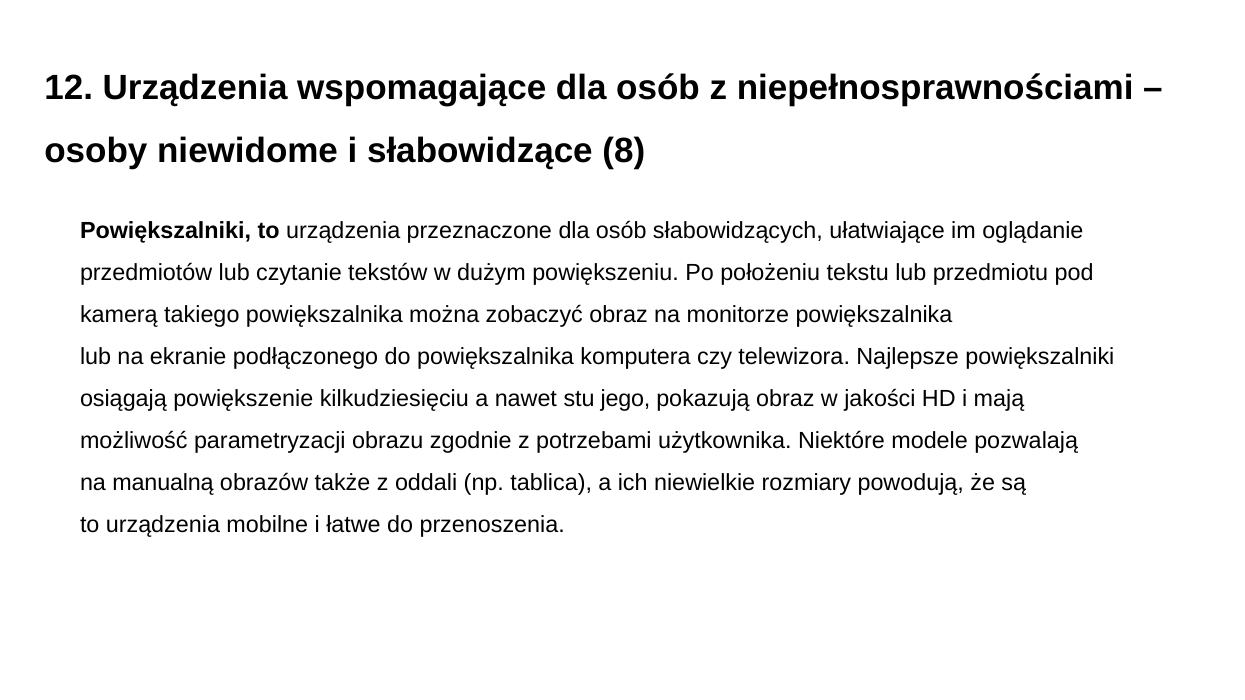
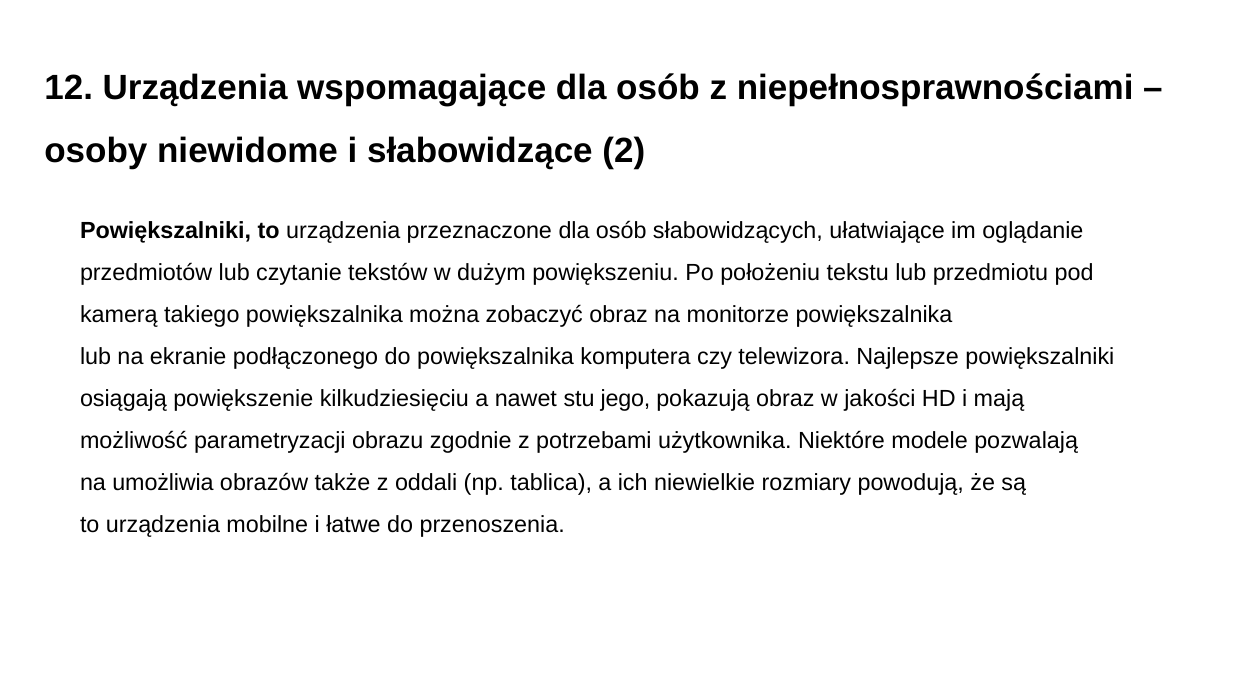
8: 8 -> 2 (624, 151)
manualną: manualną -> umożliwia (163, 483)
